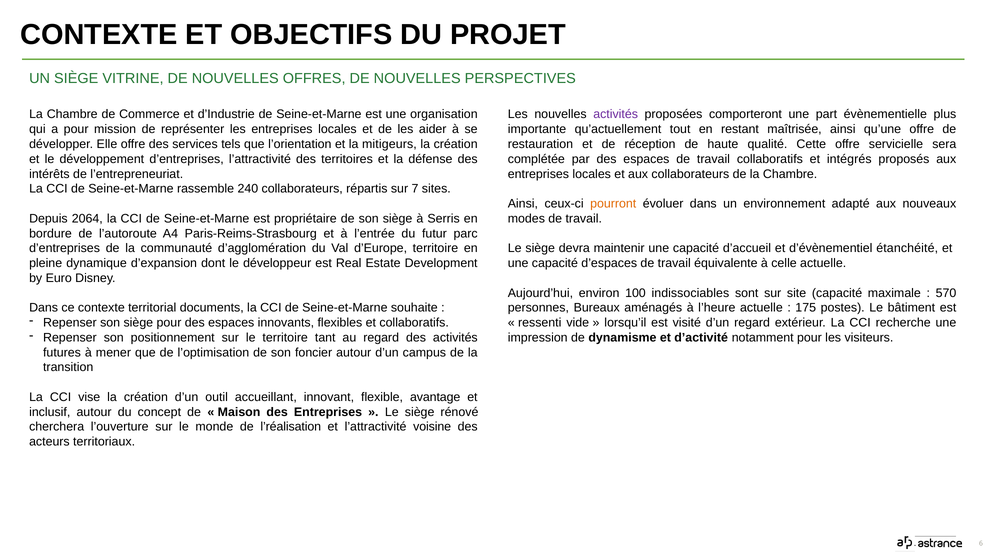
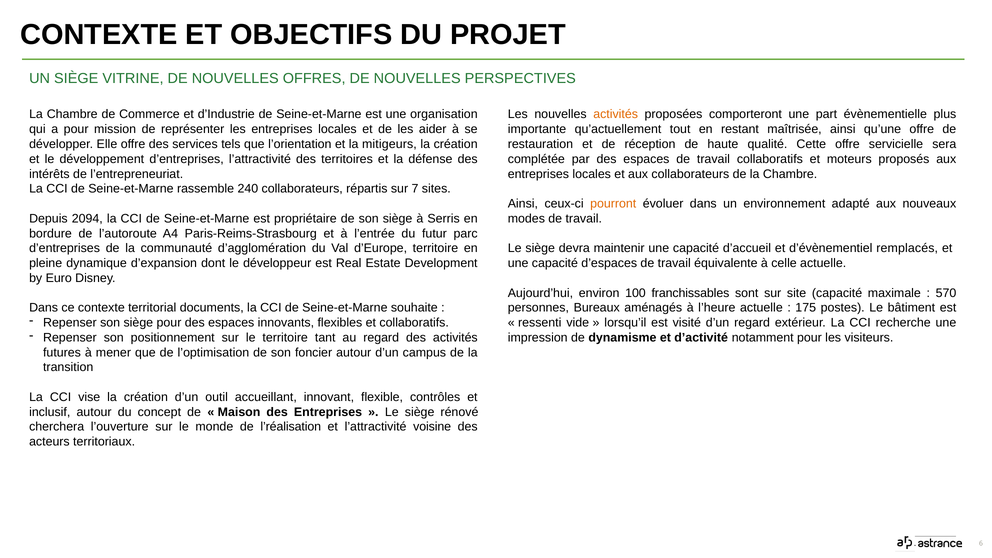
activités colour: purple -> orange (616, 114)
intégrés: intégrés -> moteurs (849, 159)
2064: 2064 -> 2094 (87, 219)
étanchéité: étanchéité -> remplacés (907, 248)
indissociables: indissociables -> franchissables (690, 293)
avantage: avantage -> contrôles (435, 397)
